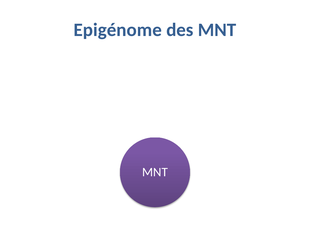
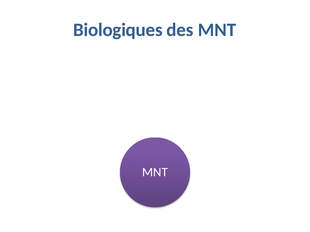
Epigénome: Epigénome -> Biologiques (118, 30)
